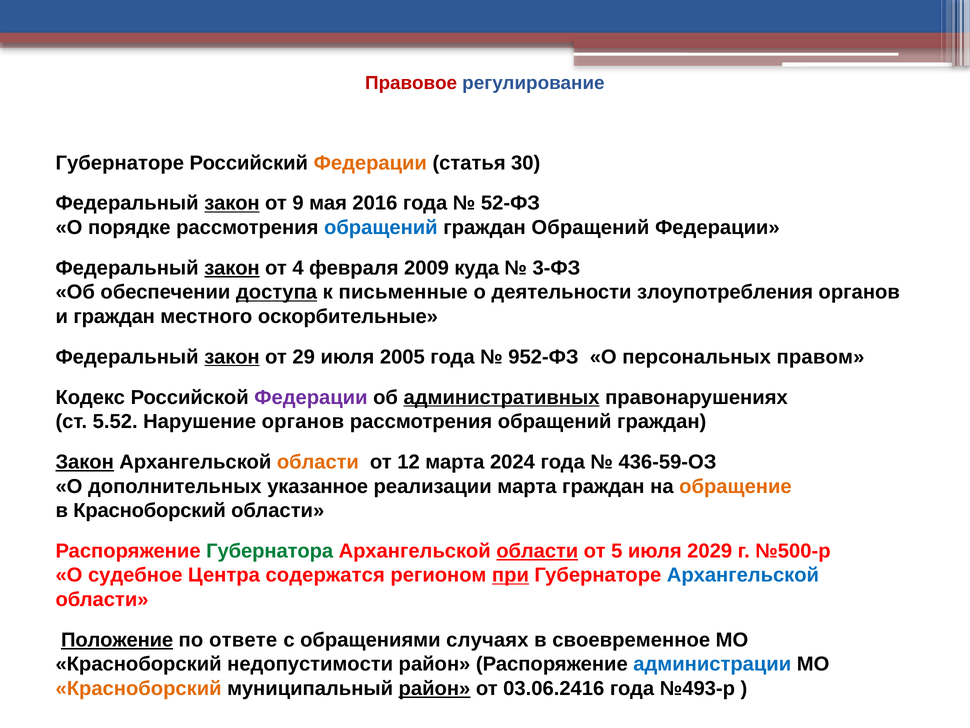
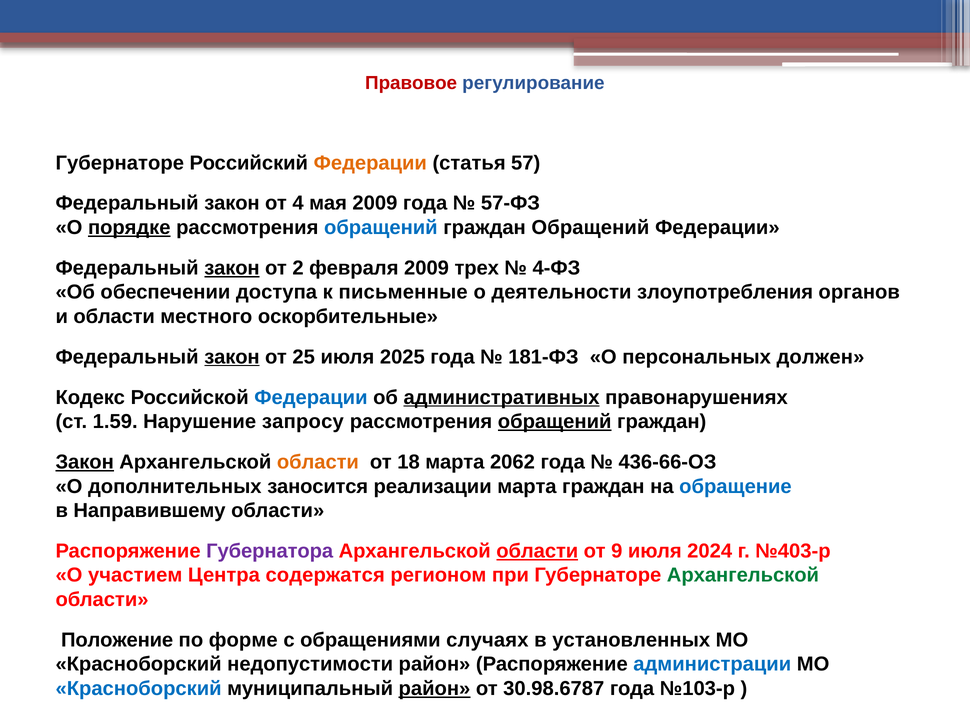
30: 30 -> 57 (526, 163)
закон underline: present -> none (232, 203)
9: 9 -> 4 (298, 203)
мая 2016: 2016 -> 2009 (375, 203)
52-ФЗ: 52-ФЗ -> 57-ФЗ (510, 203)
порядке underline: none -> present (129, 227)
4: 4 -> 2 (298, 268)
куда: куда -> трех (477, 268)
3-ФЗ: 3-ФЗ -> 4-ФЗ (556, 268)
доступа underline: present -> none (277, 292)
и граждан: граждан -> области (114, 316)
29: 29 -> 25 (304, 357)
2005: 2005 -> 2025 (402, 357)
952-ФЗ: 952-ФЗ -> 181-ФЗ (543, 357)
правом: правом -> должен (820, 357)
Федерации colour: purple -> blue (311, 397)
5.52: 5.52 -> 1.59 (115, 421)
Нарушение органов: органов -> запросу (303, 421)
обращений underline: none -> present (555, 421)
12: 12 -> 18 (409, 462)
2024: 2024 -> 2062 (512, 462)
436-59-ОЗ: 436-59-ОЗ -> 436-66-ОЗ (667, 462)
указанное: указанное -> заносится (318, 486)
обращение colour: orange -> blue (735, 486)
в Красноборский: Красноборский -> Направившему (150, 510)
Губернатора colour: green -> purple (270, 551)
5: 5 -> 9 (617, 551)
2029: 2029 -> 2024 (710, 551)
№500-р: №500-р -> №403-р (793, 551)
судебное: судебное -> участием (135, 575)
при underline: present -> none (510, 575)
Архангельской colour: blue -> green (743, 575)
Положение underline: present -> none (117, 640)
ответе: ответе -> форме (243, 640)
своевременное: своевременное -> установленных (631, 640)
Красноборский colour: orange -> blue (139, 688)
03.06.2416: 03.06.2416 -> 30.98.6787 (554, 688)
№493-р: №493-р -> №103-р (697, 688)
